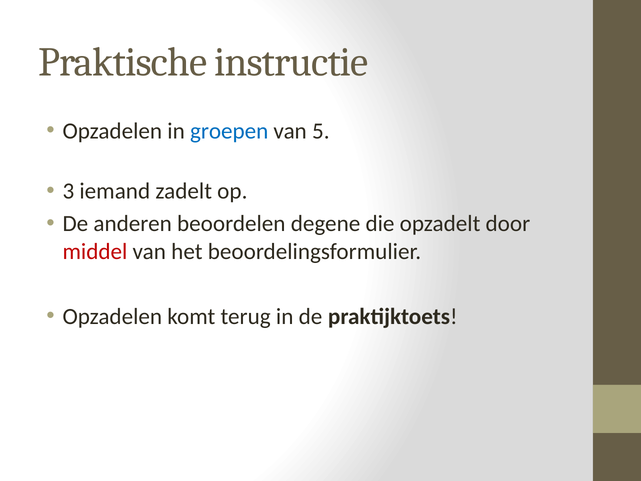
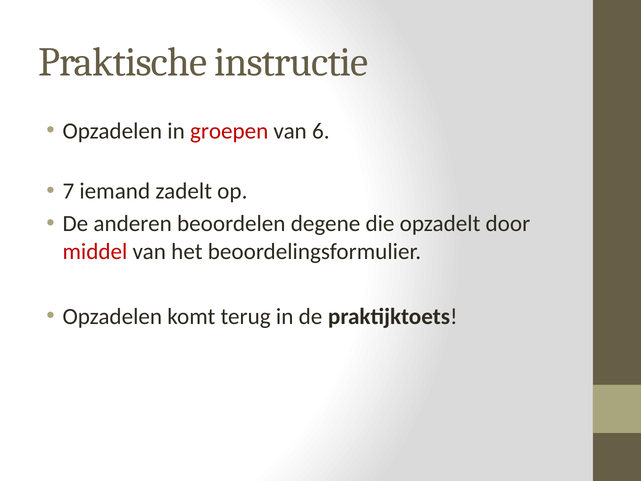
groepen colour: blue -> red (229, 131)
5: 5 -> 6 (321, 131)
3: 3 -> 7 (68, 191)
